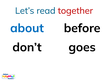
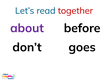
about colour: blue -> purple (27, 28)
